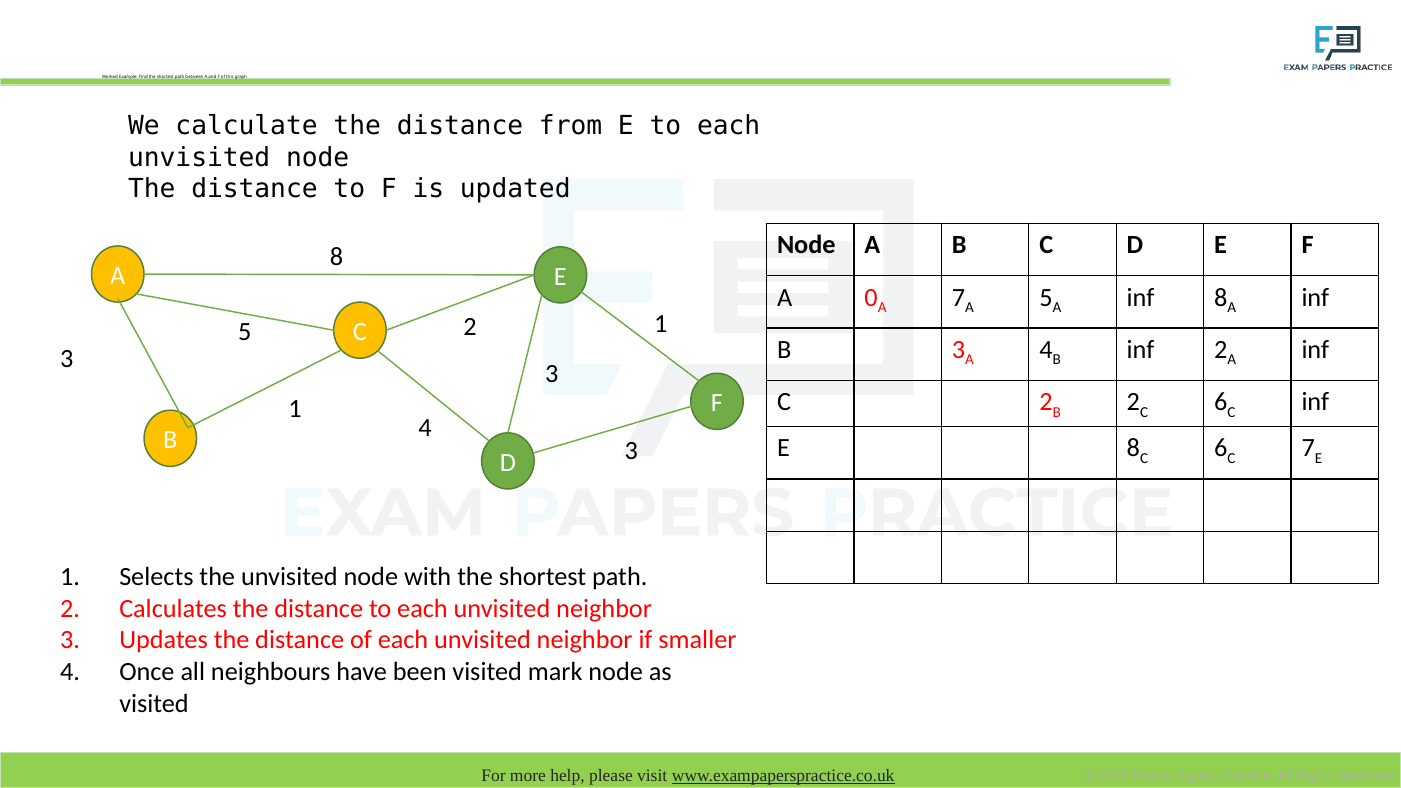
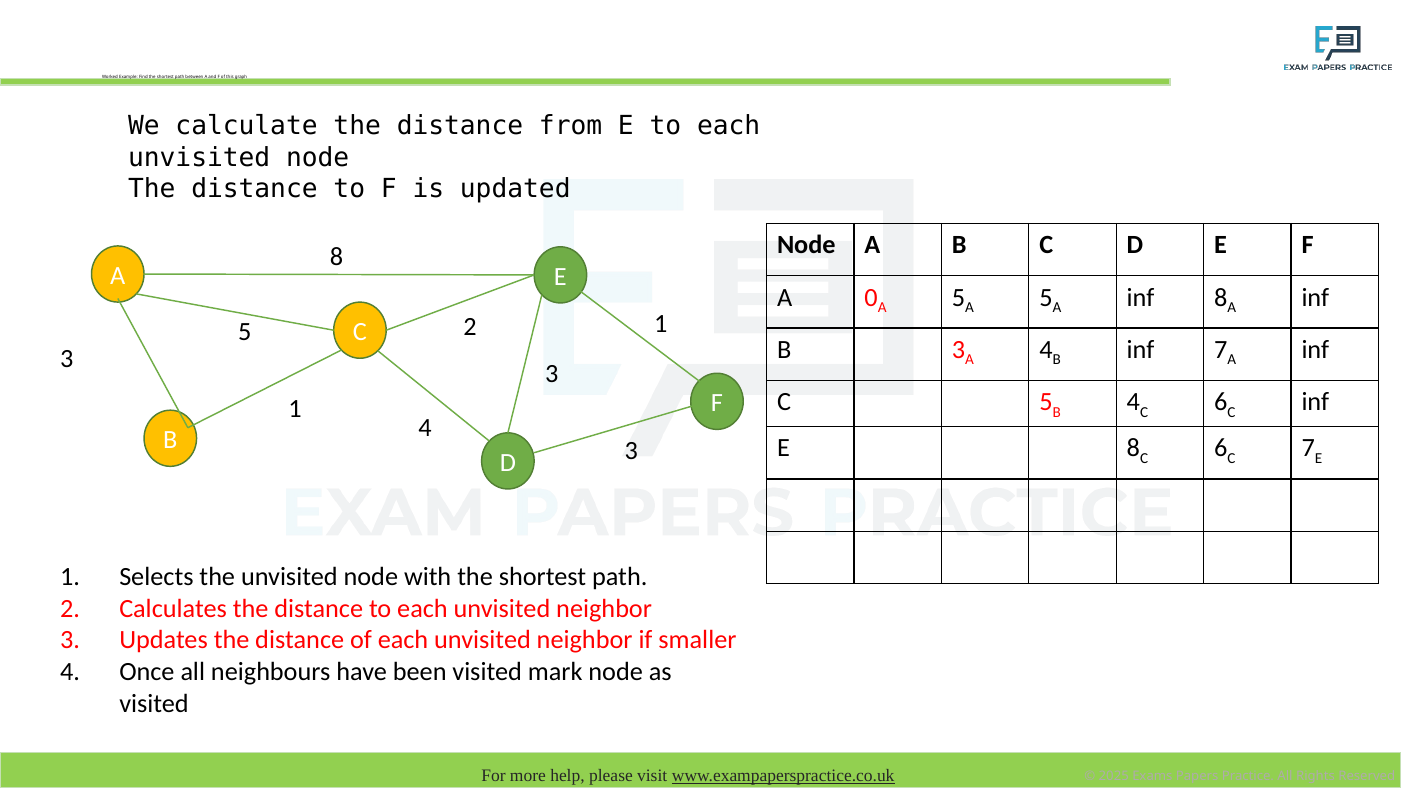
7: 7 -> 5 (959, 297)
inf 2: 2 -> 7 (1221, 350)
C 2: 2 -> 5 (1046, 402)
B 2: 2 -> 4 (1133, 402)
